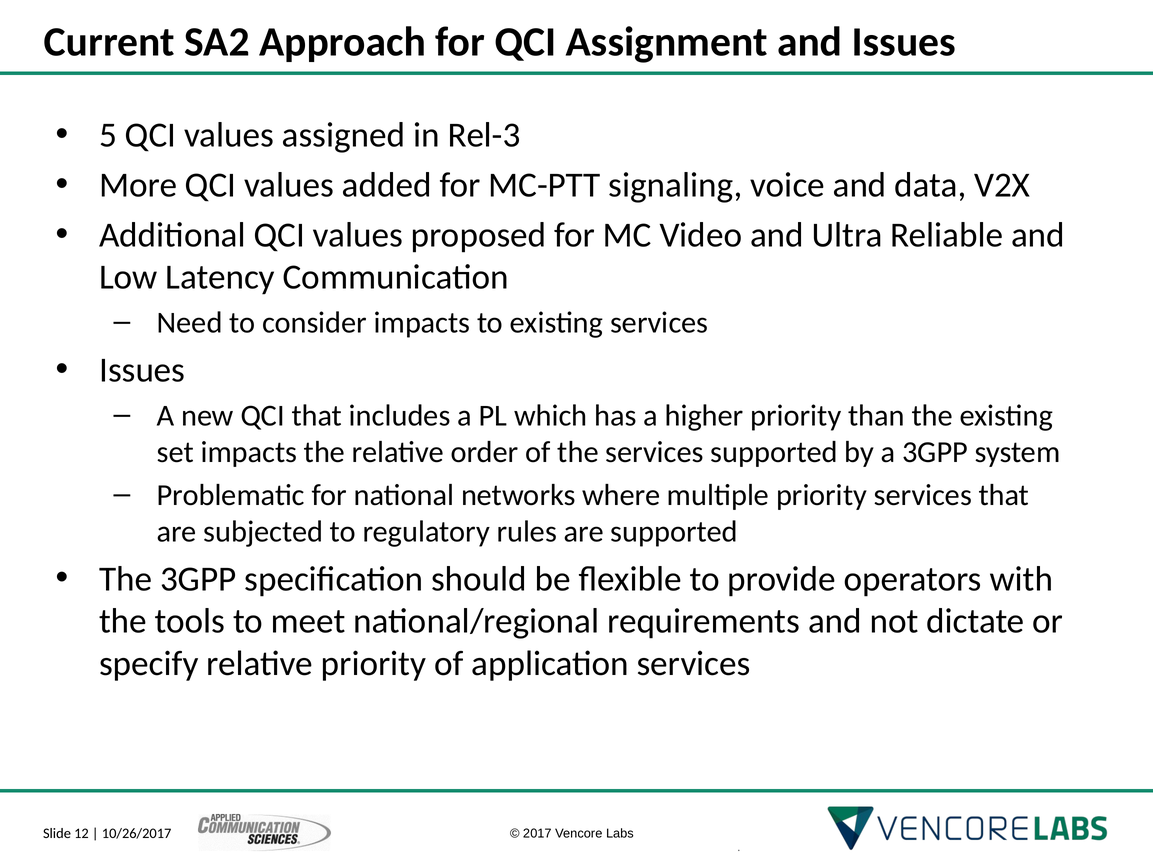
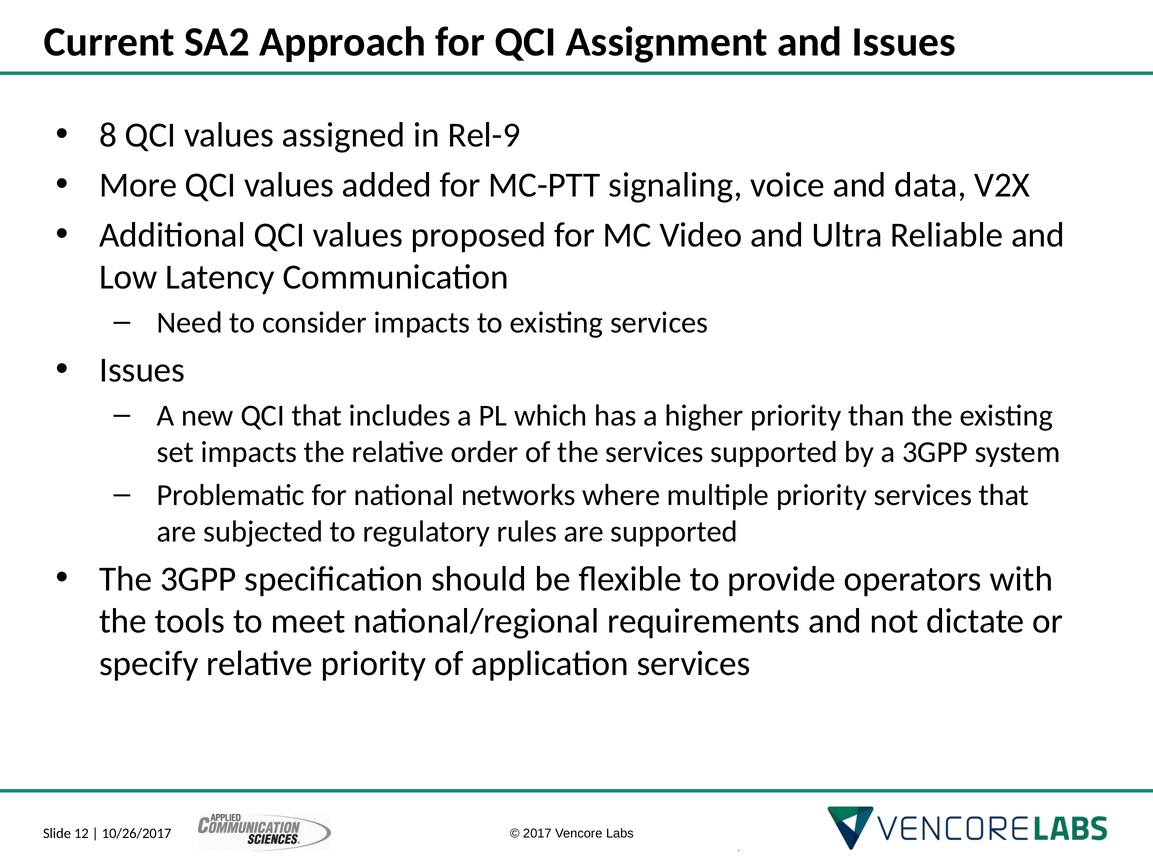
5: 5 -> 8 (108, 135)
Rel-3: Rel-3 -> Rel-9 (484, 135)
